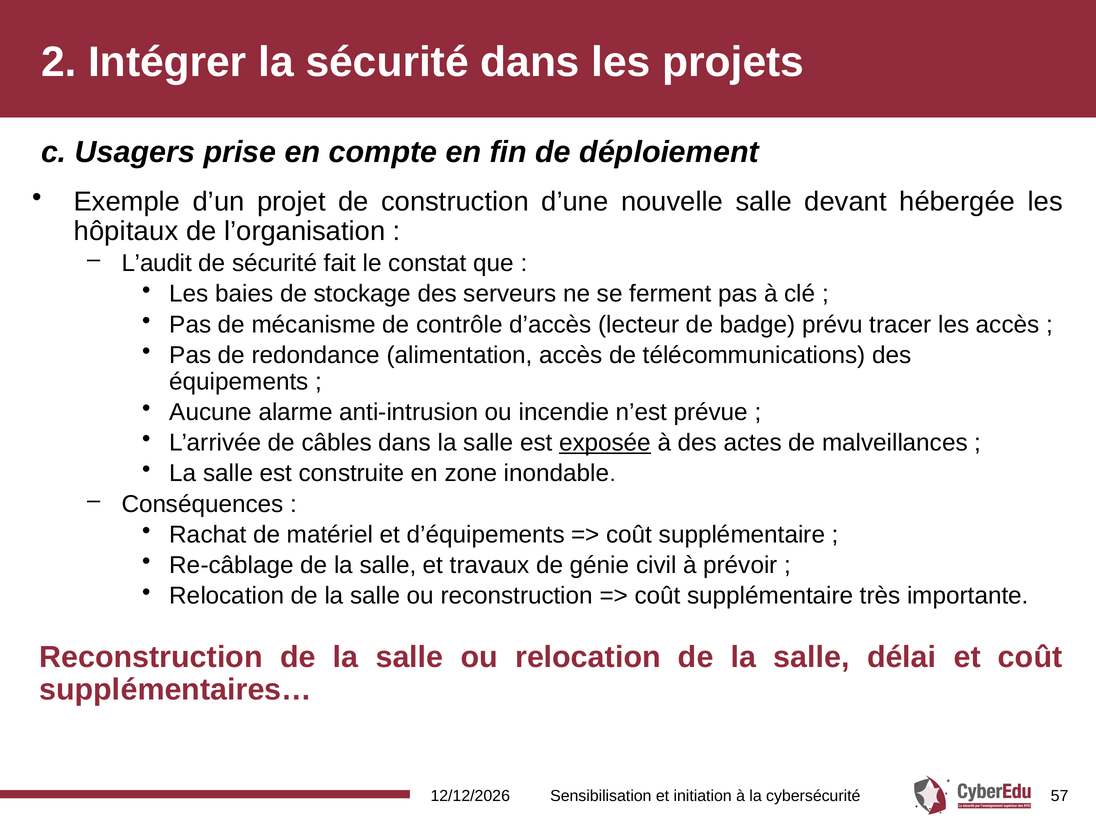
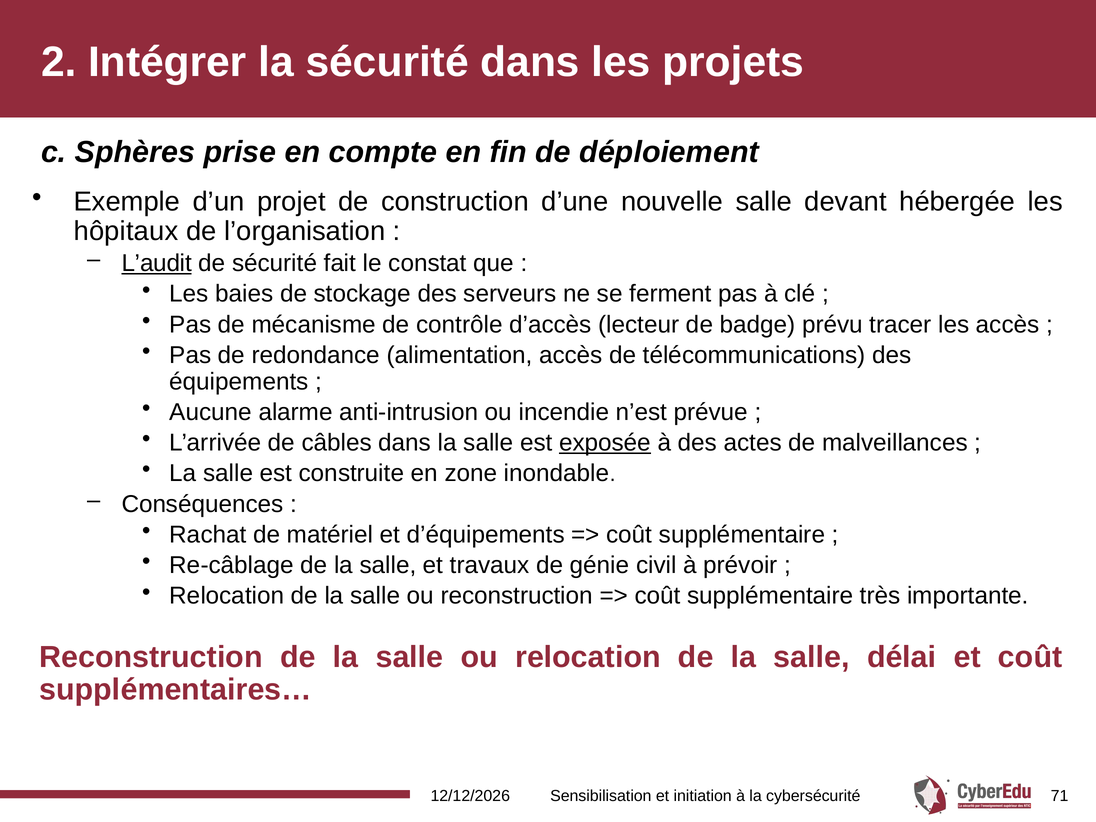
Usagers: Usagers -> Sphères (135, 152)
L’audit underline: none -> present (157, 263)
57: 57 -> 71 (1060, 796)
